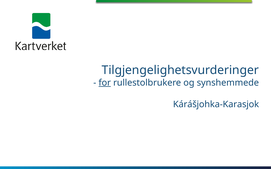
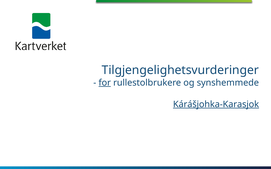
Kárášjohka-Karasjok underline: none -> present (216, 105)
